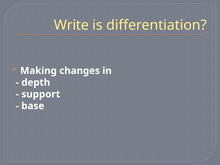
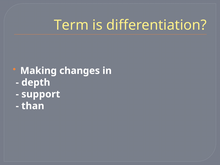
Write: Write -> Term (71, 25)
base: base -> than (33, 106)
